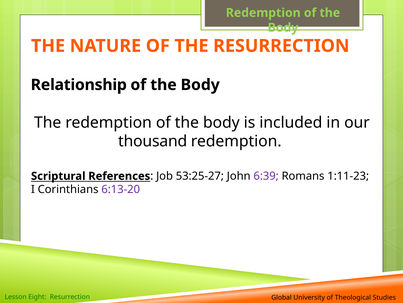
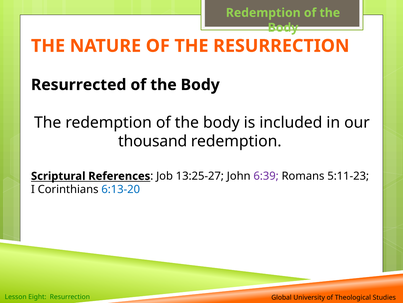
Relationship: Relationship -> Resurrected (79, 85)
53:25-27: 53:25-27 -> 13:25-27 (200, 176)
1:11-23: 1:11-23 -> 5:11-23 (348, 176)
6:13-20 colour: purple -> blue (121, 189)
